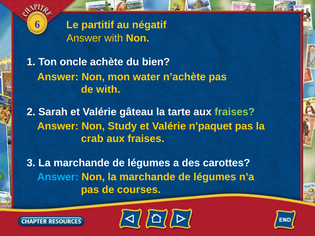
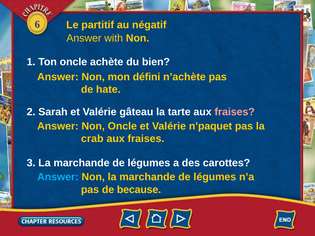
water: water -> défini (147, 77)
de with: with -> hate (108, 90)
fraises colour: light green -> pink (235, 112)
Non Study: Study -> Oncle (122, 126)
courses: courses -> because (139, 190)
